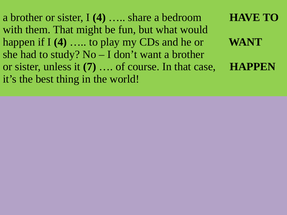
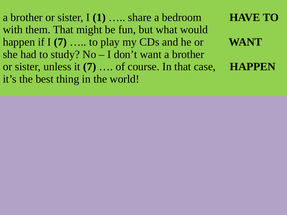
sister I 4: 4 -> 1 (99, 17)
if I 4: 4 -> 7 (60, 42)
